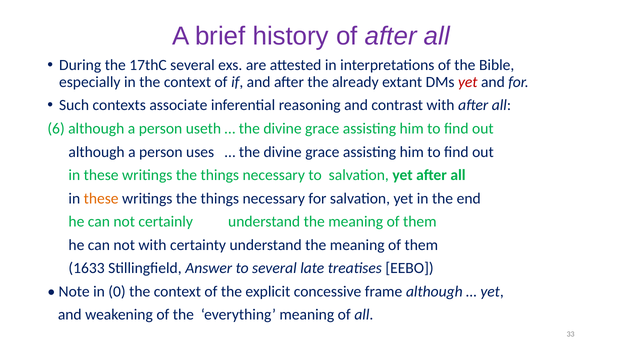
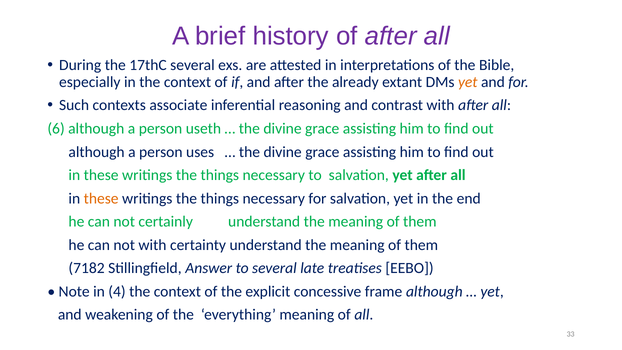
yet colour: red -> orange (468, 82)
1633: 1633 -> 7182 (87, 268)
0: 0 -> 4 (117, 291)
